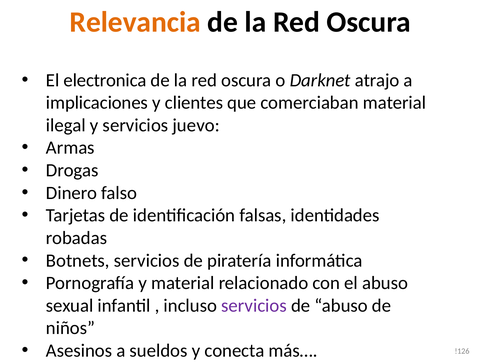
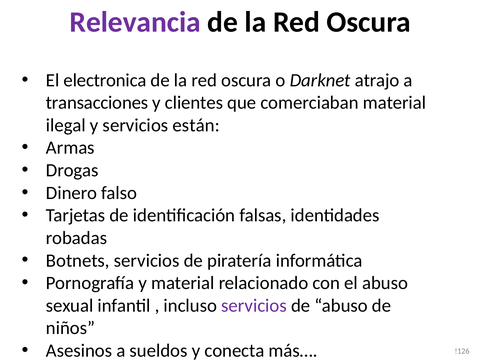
Relevancia colour: orange -> purple (135, 22)
implicaciones: implicaciones -> transacciones (97, 103)
juevo: juevo -> están (196, 125)
